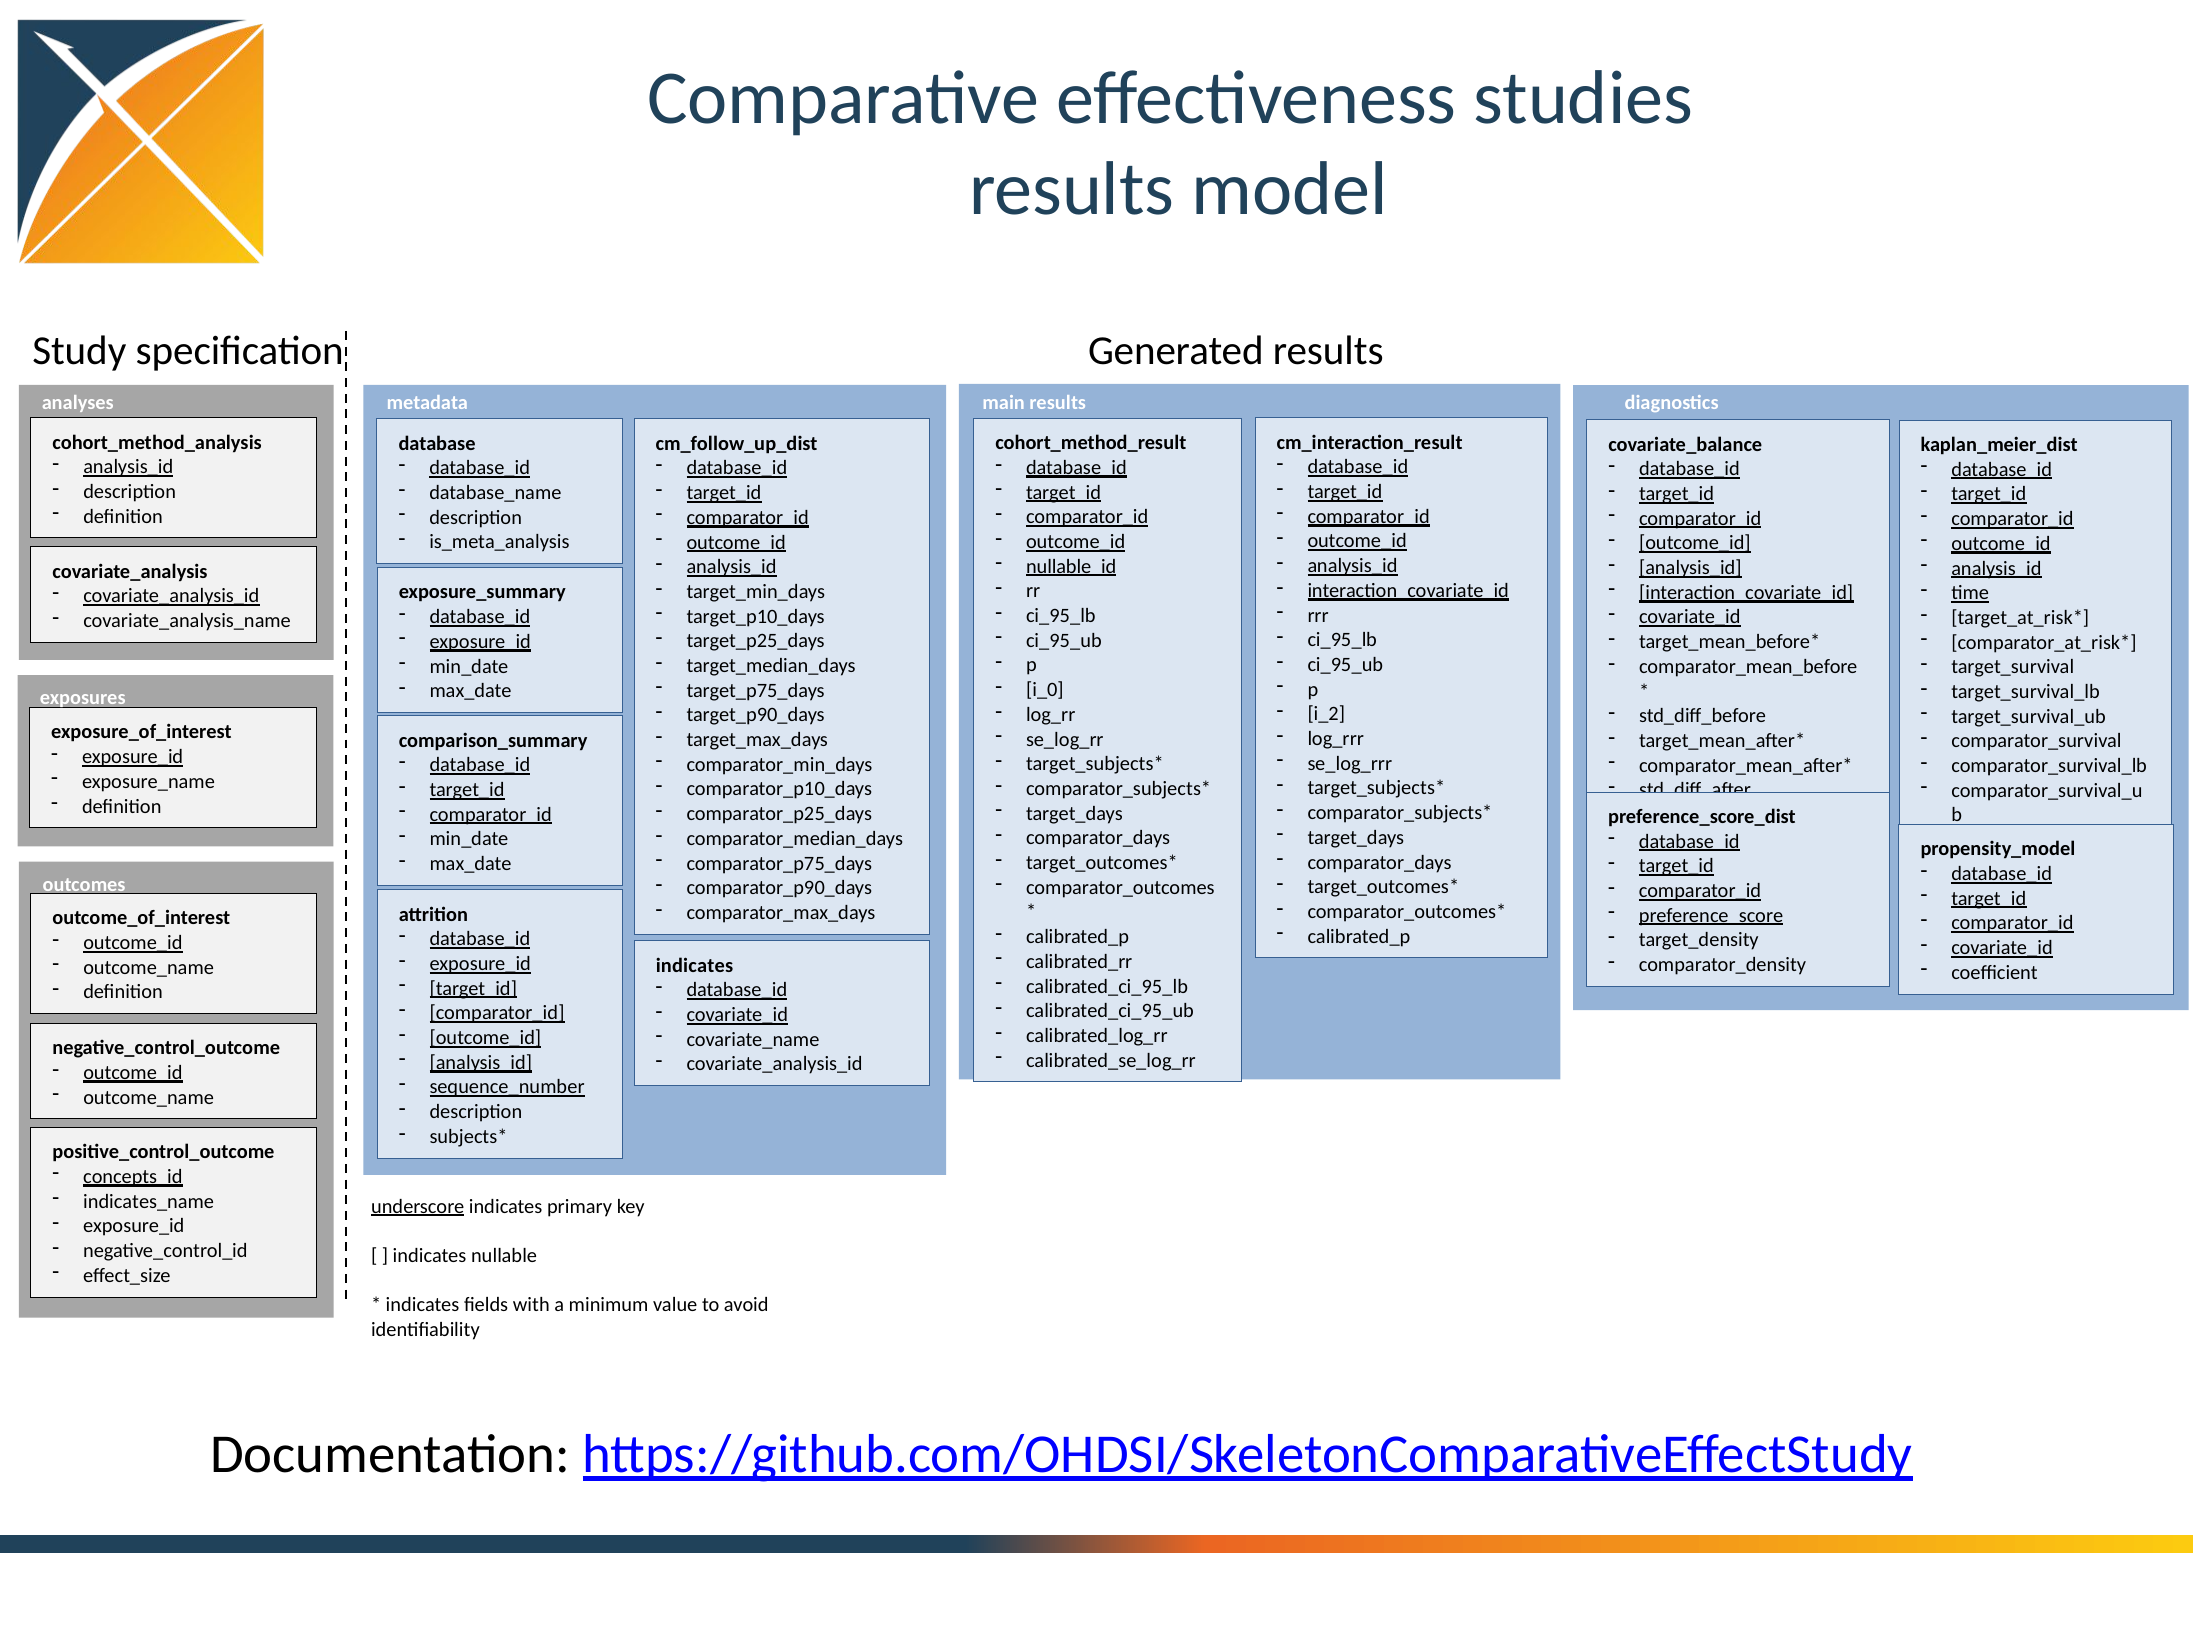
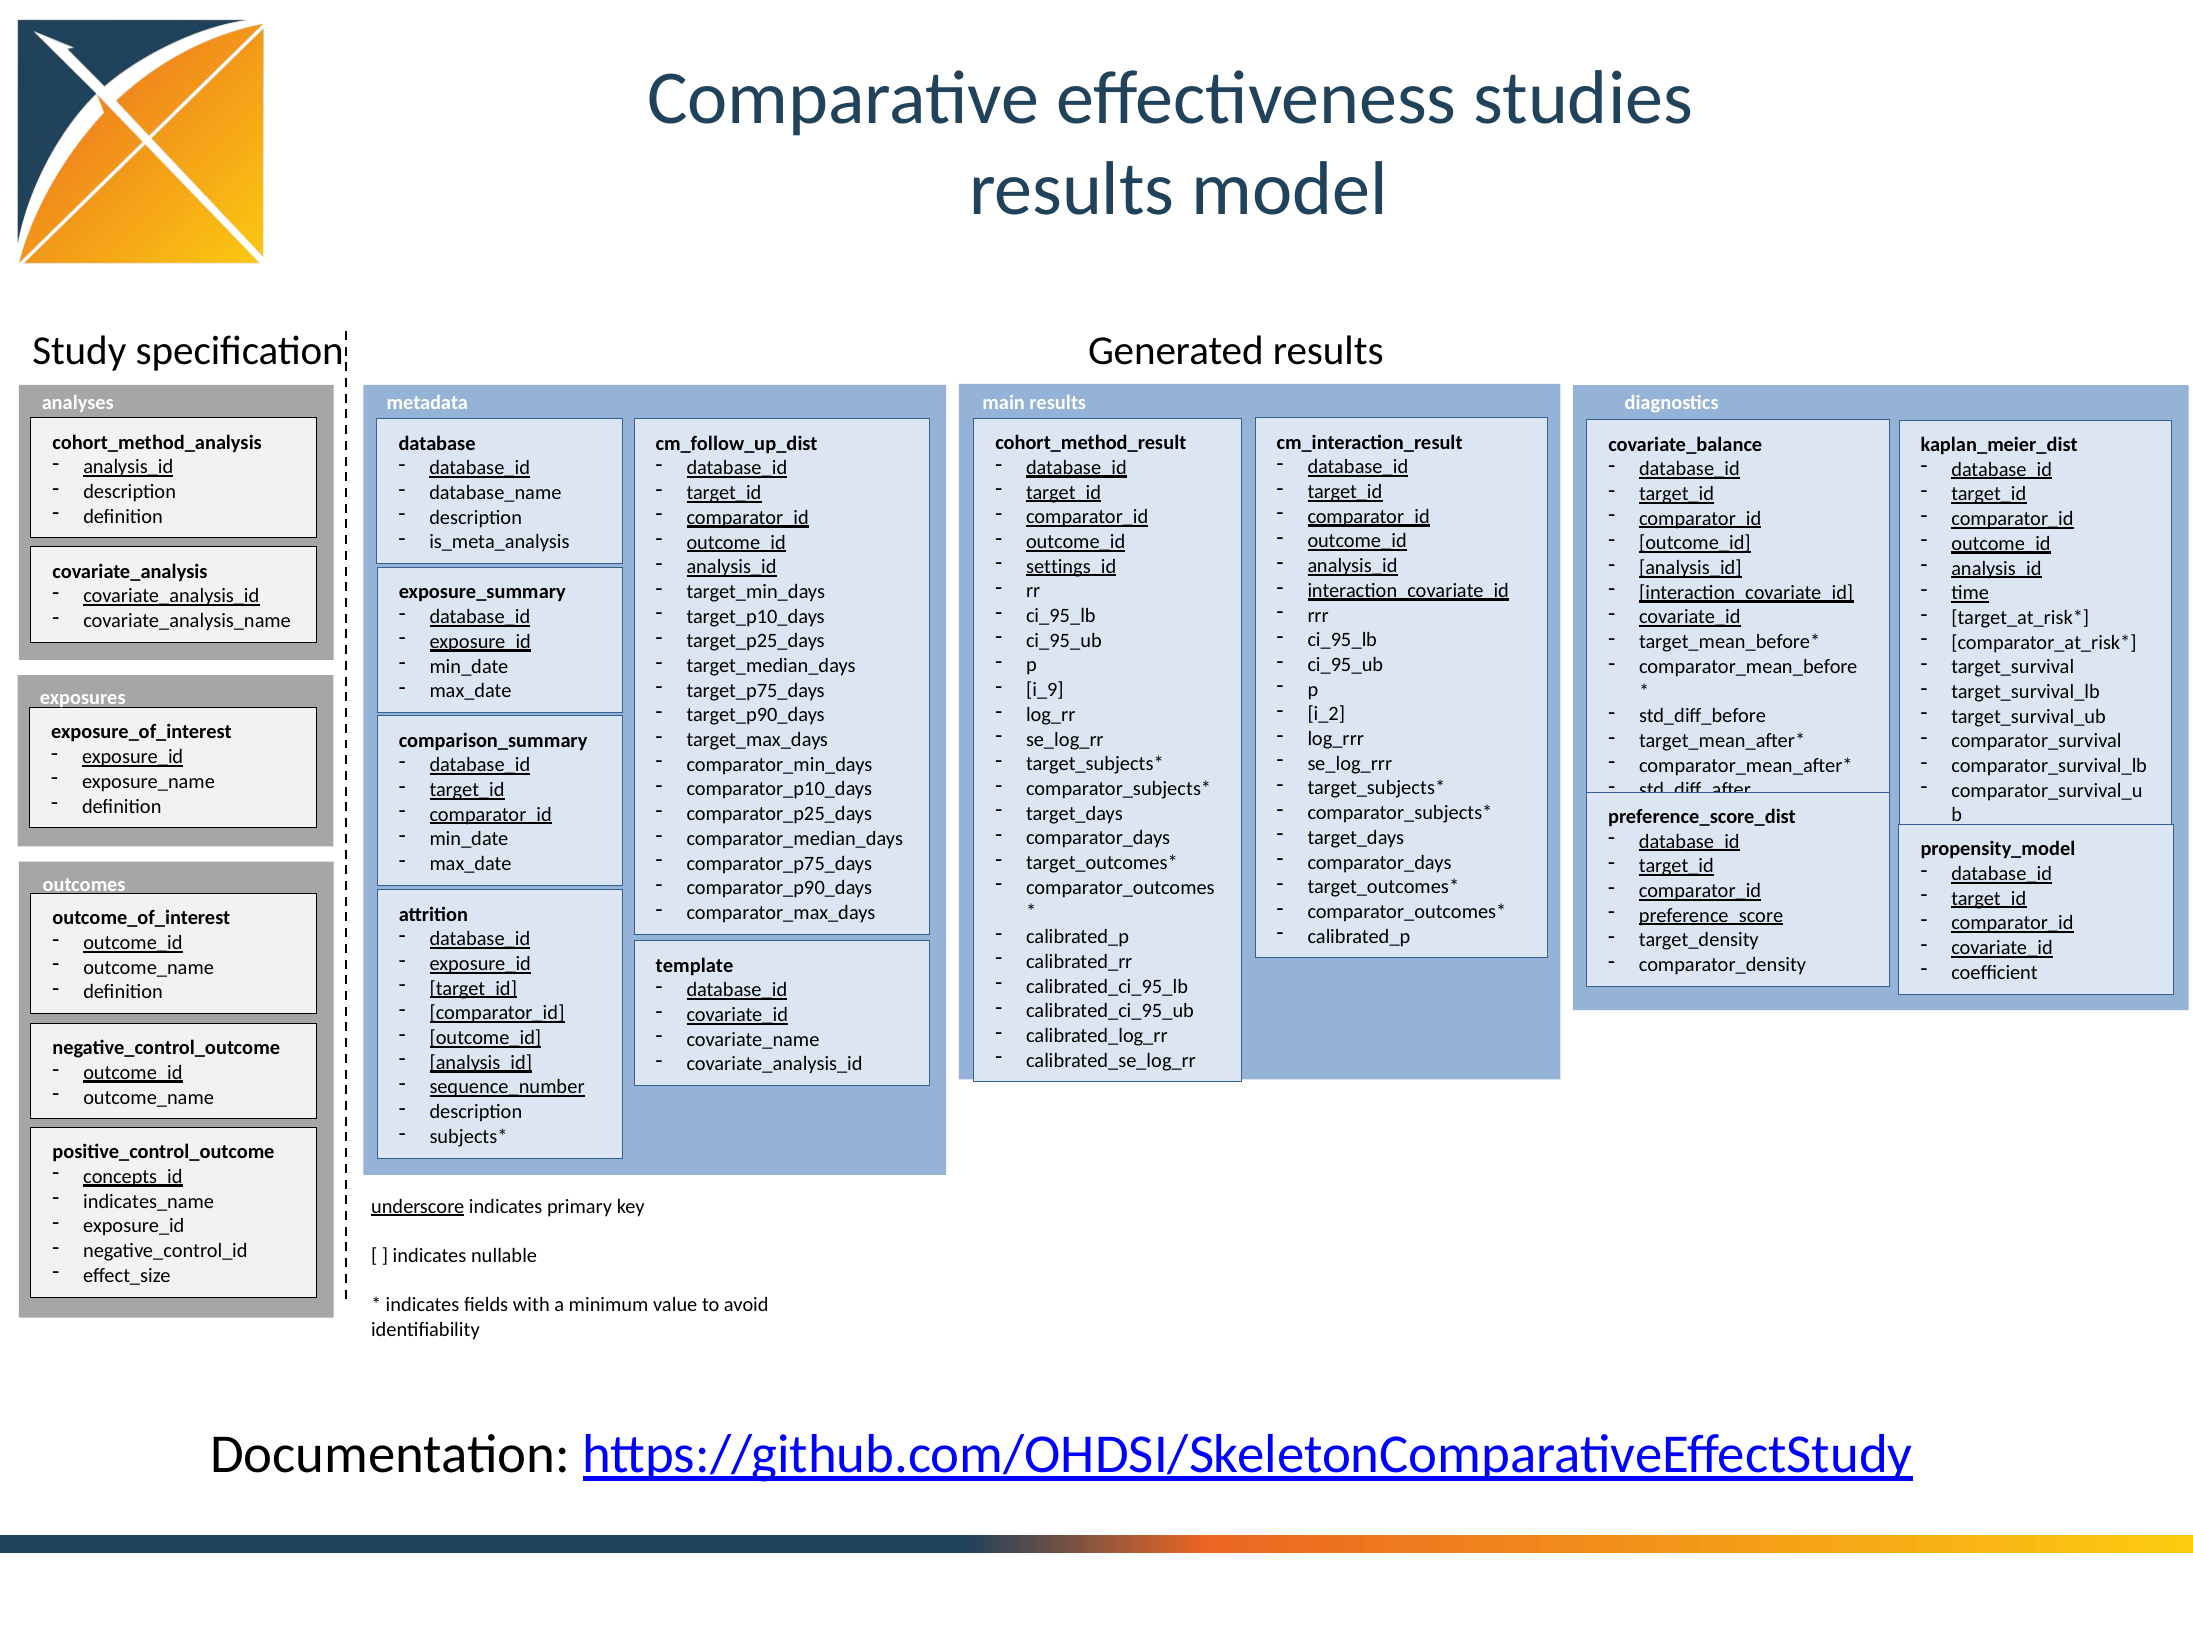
nullable_id: nullable_id -> settings_id (1071, 566)
i_0: i_0 -> i_9 (1045, 690)
indicates: indicates -> template (695, 965)
